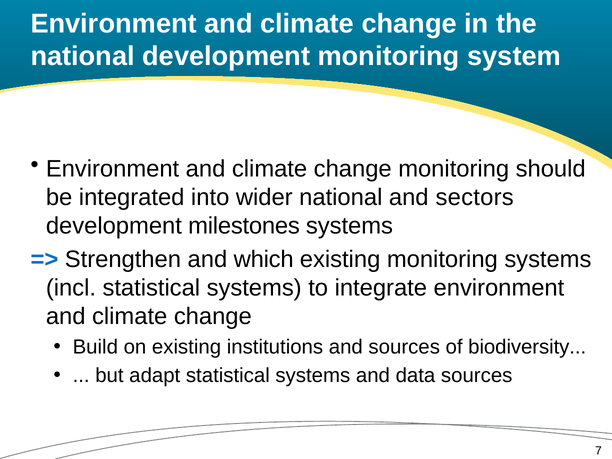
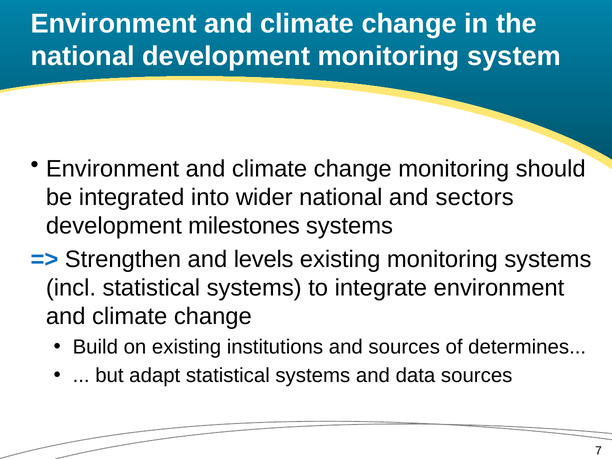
which: which -> levels (264, 259)
biodiversity: biodiversity -> determines (527, 347)
